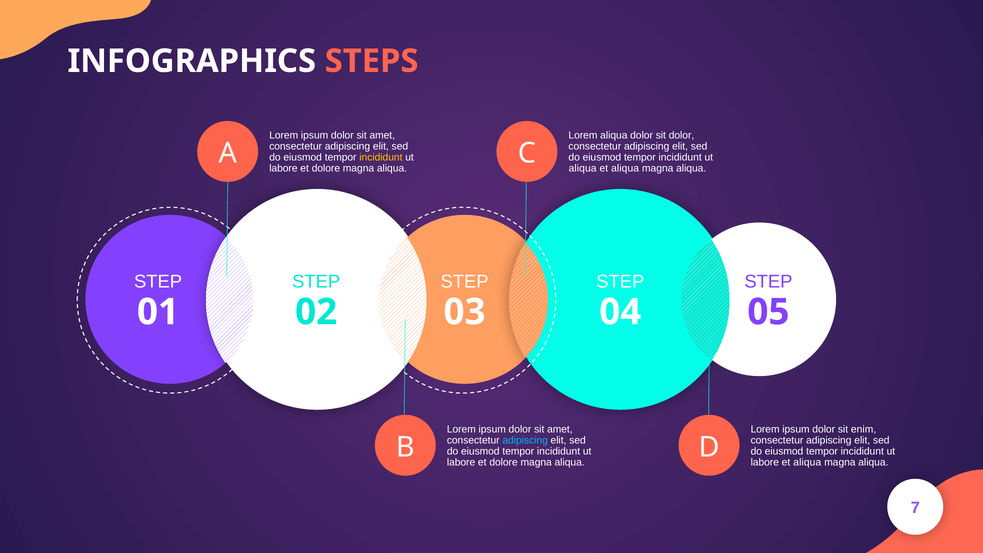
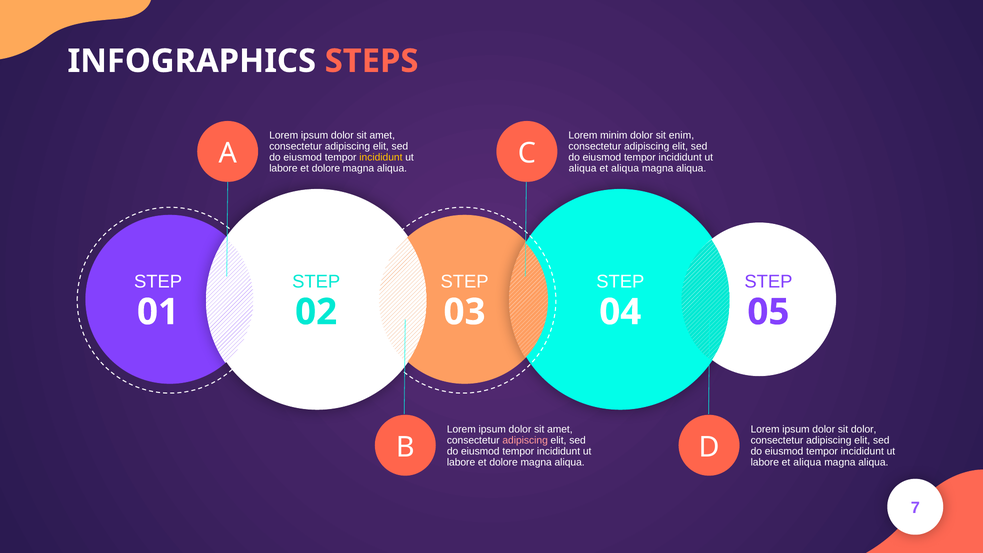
Lorem aliqua: aliqua -> minim (614, 135)
sit dolor: dolor -> enim (681, 135)
sit enim: enim -> dolor (864, 429)
adipiscing colour: light blue -> pink (525, 440)
